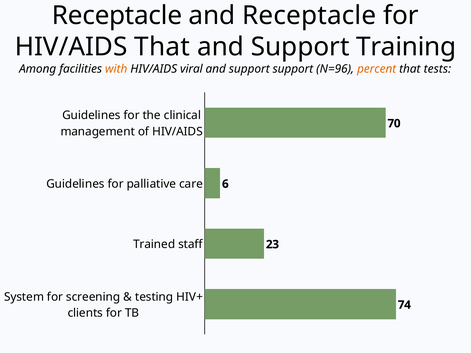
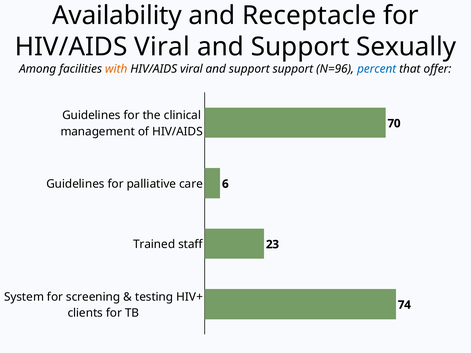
Receptacle: Receptacle -> Availability (117, 16)
That: That -> Viral (162, 47)
Training: Training -> Sexually (406, 47)
percent colour: orange -> blue (377, 69)
tests: tests -> offer (437, 69)
